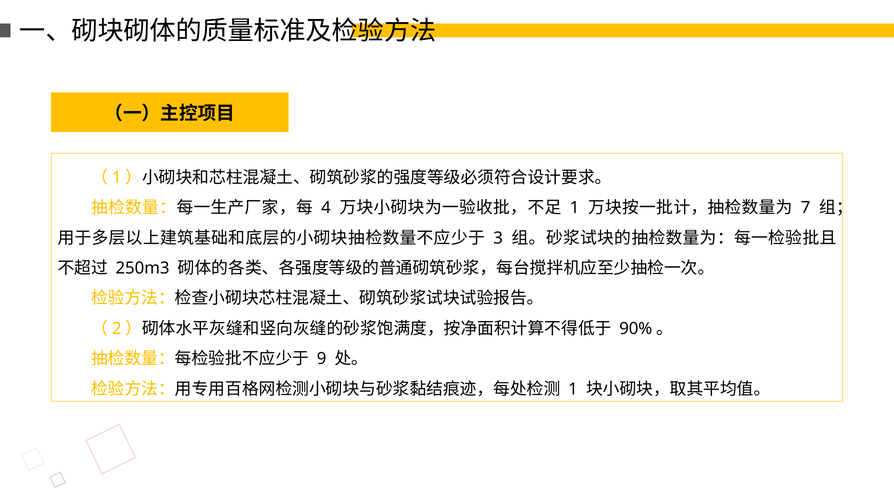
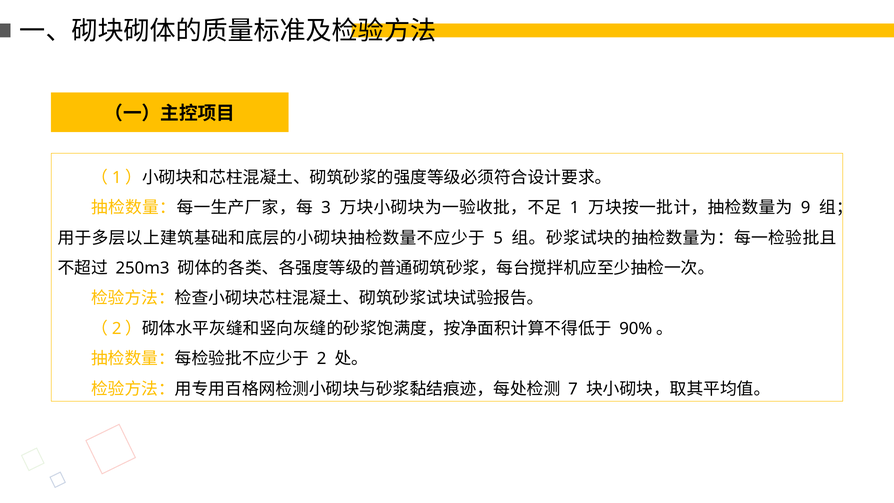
4: 4 -> 3 (326, 208)
7: 7 -> 9 (806, 208)
3: 3 -> 5 (498, 238)
9: 9 -> 2 (322, 359)
1: 1 -> 7 (573, 389)
